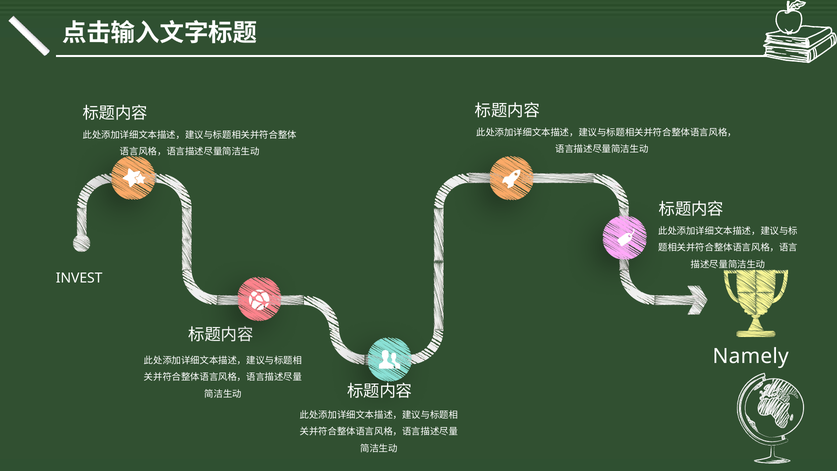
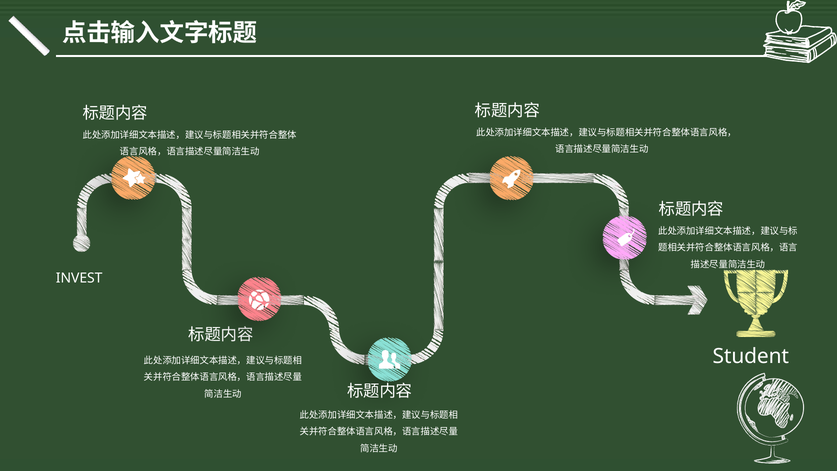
Namely: Namely -> Student (751, 356)
